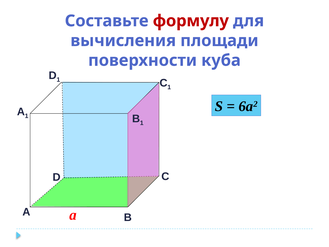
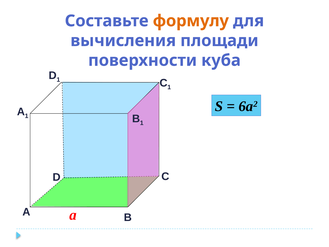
формулу colour: red -> orange (191, 21)
